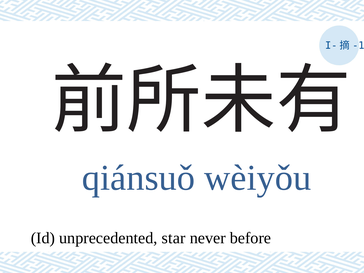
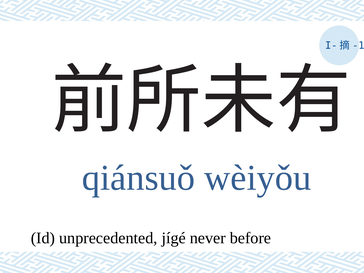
star: star -> jígé (174, 238)
